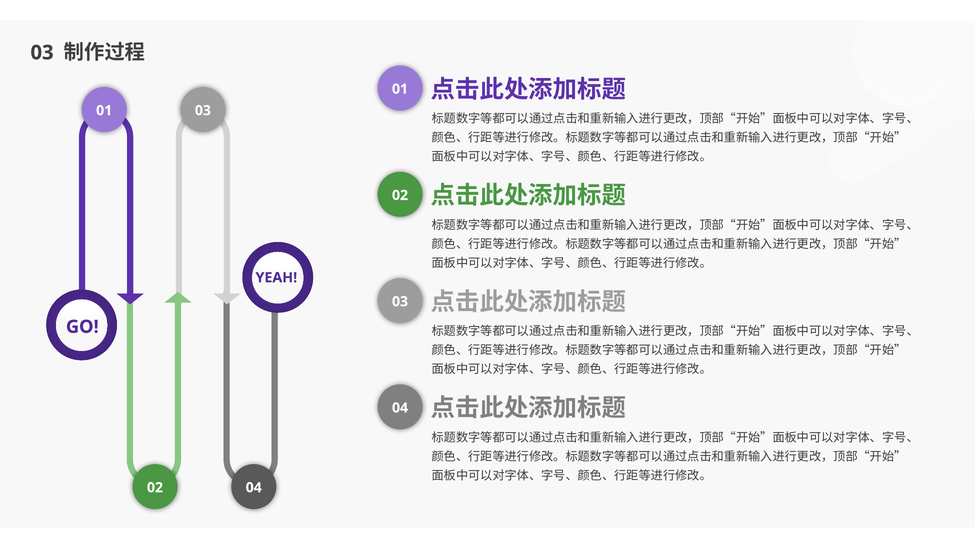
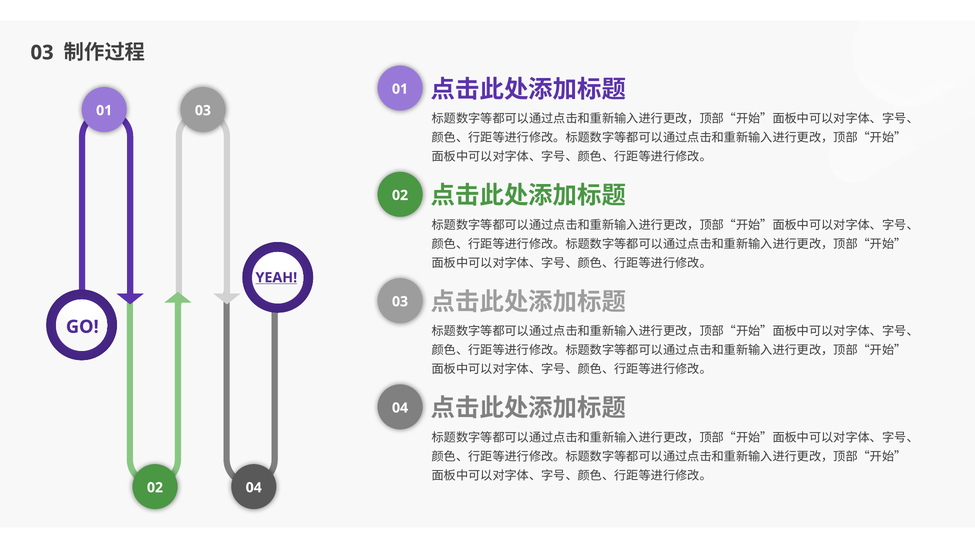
YEAH underline: none -> present (276, 278)
